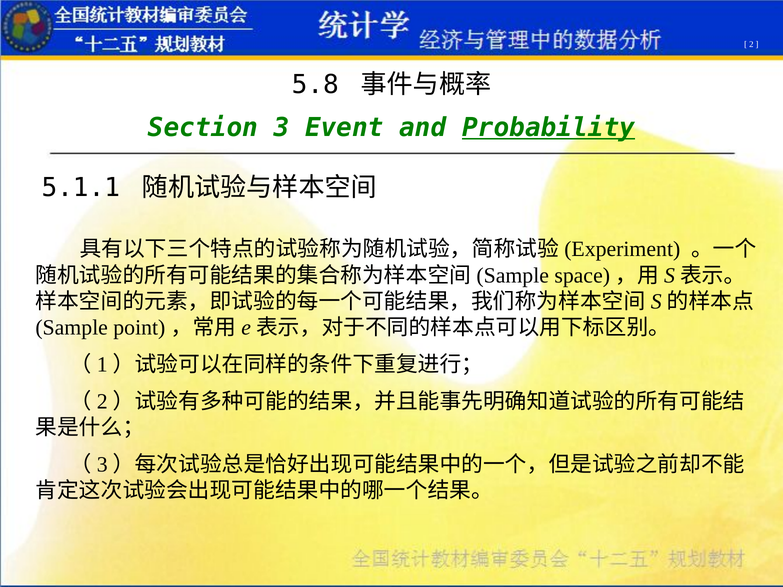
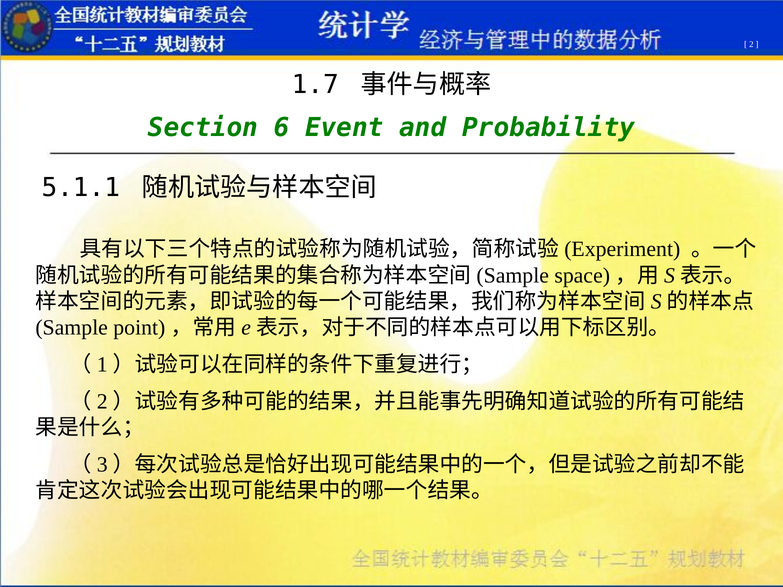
5.8: 5.8 -> 1.7 (315, 85)
3: 3 -> 6 (281, 128)
Probability underline: present -> none (549, 128)
